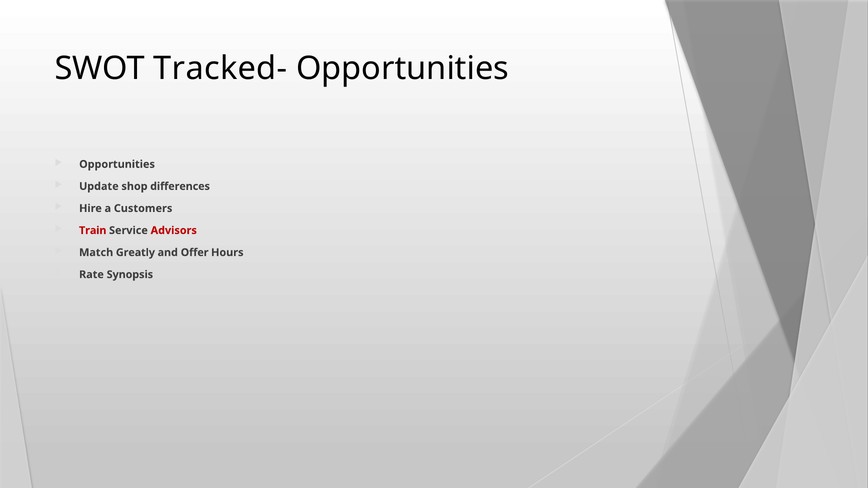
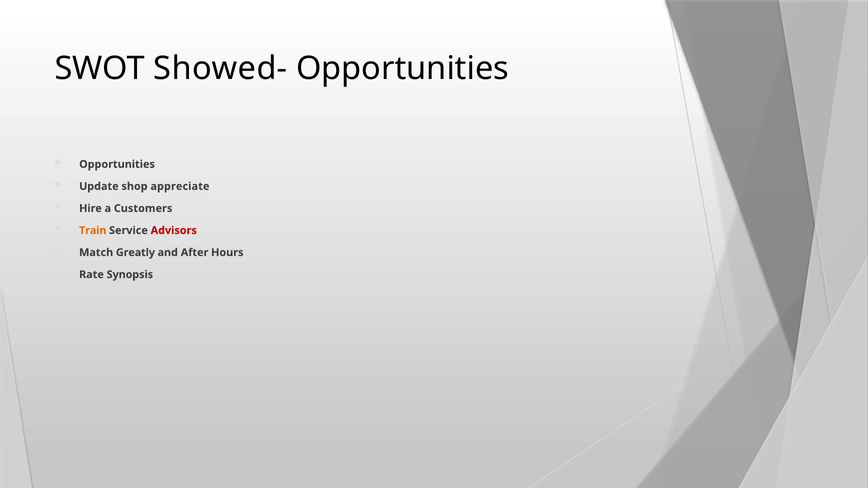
Tracked-: Tracked- -> Showed- (220, 68)
differences: differences -> appreciate (180, 186)
Train colour: red -> orange (93, 231)
Offer: Offer -> After (195, 253)
